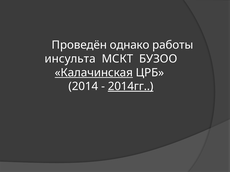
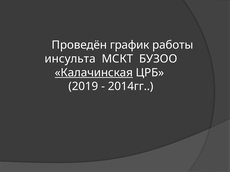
однако: однако -> график (130, 45)
2014: 2014 -> 2019 (83, 87)
2014гг underline: present -> none (131, 87)
